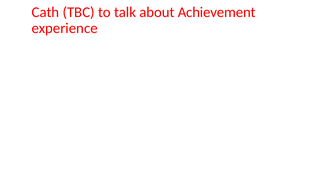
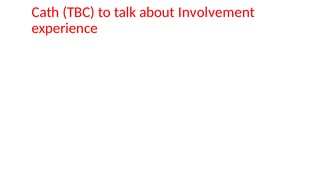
Achievement: Achievement -> Involvement (217, 12)
